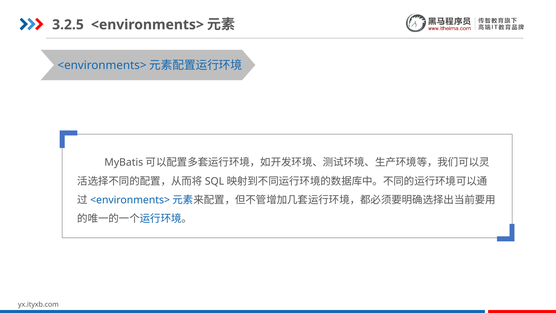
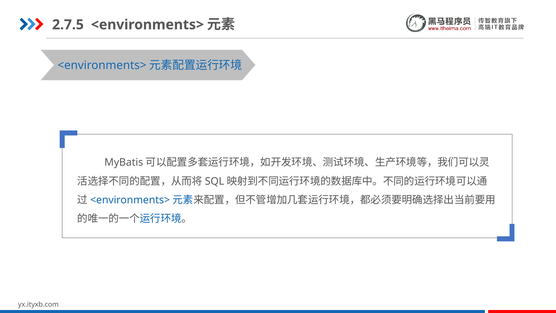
3.2.5: 3.2.5 -> 2.7.5 (68, 25)
